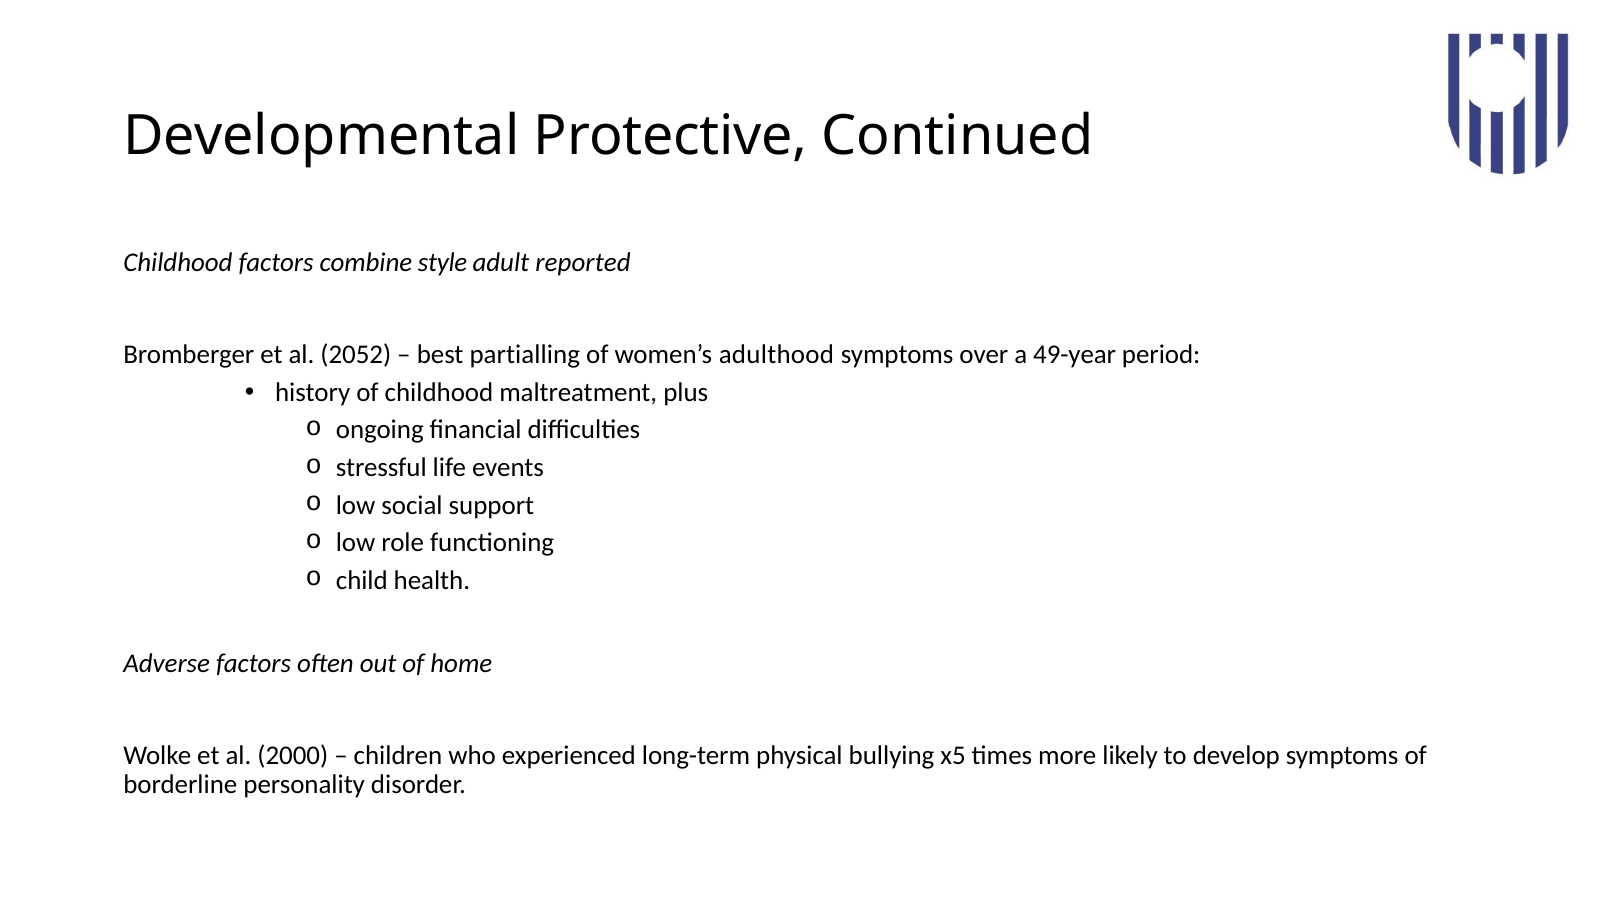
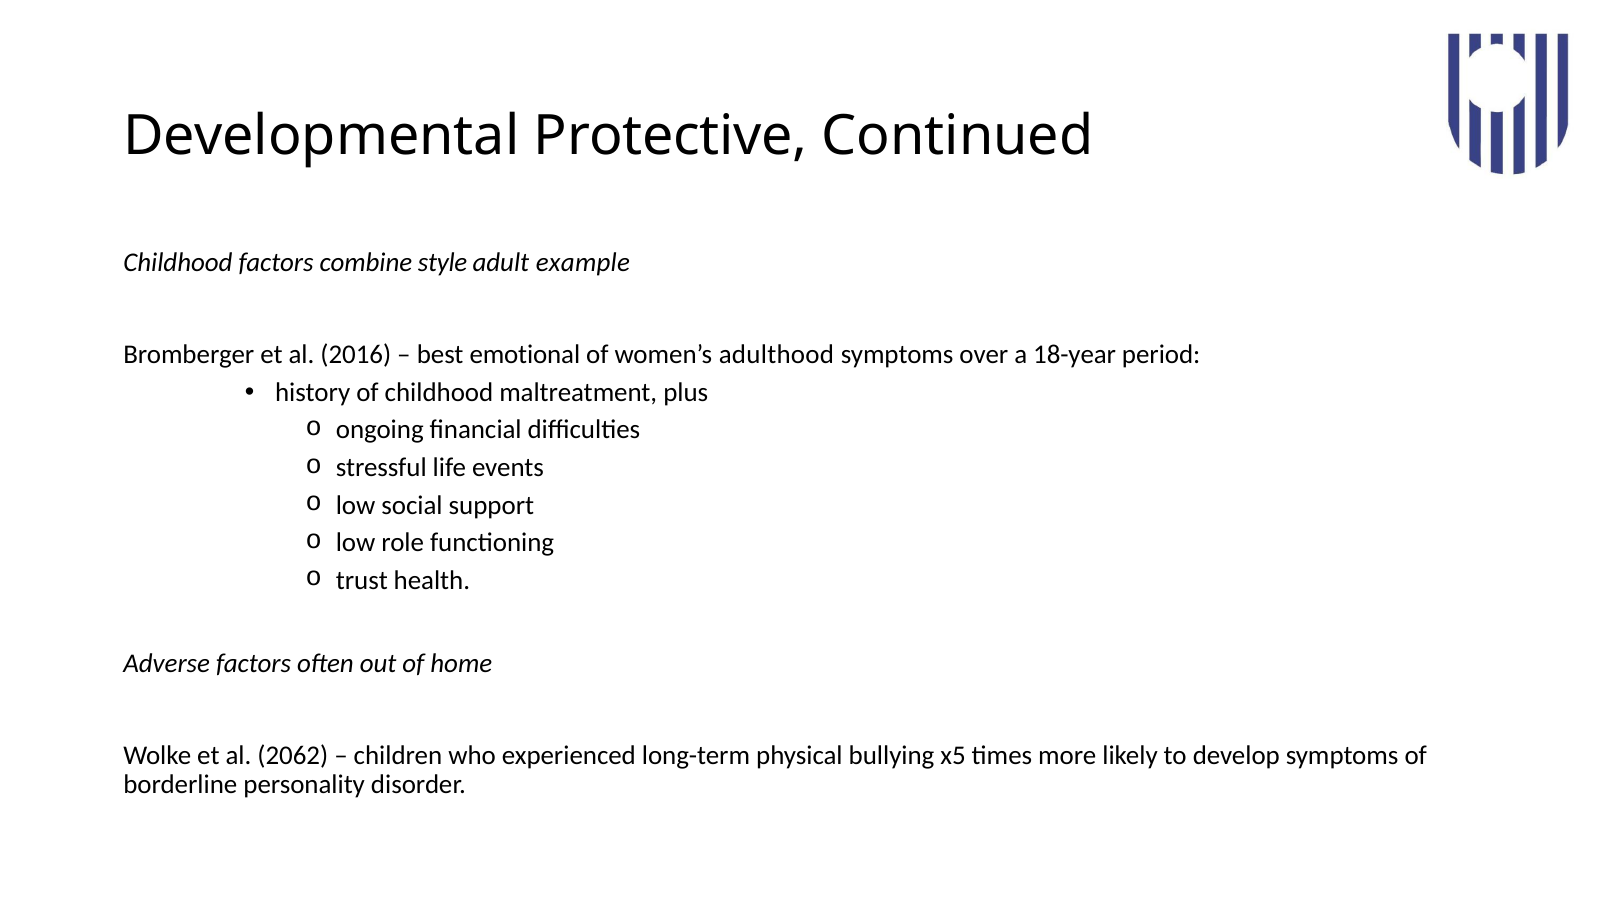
reported: reported -> example (583, 263)
2052: 2052 -> 2016 (356, 355)
partialling: partialling -> emotional (525, 355)
49-year: 49-year -> 18-year (1075, 355)
child: child -> trust (362, 580)
2000: 2000 -> 2062 (293, 755)
